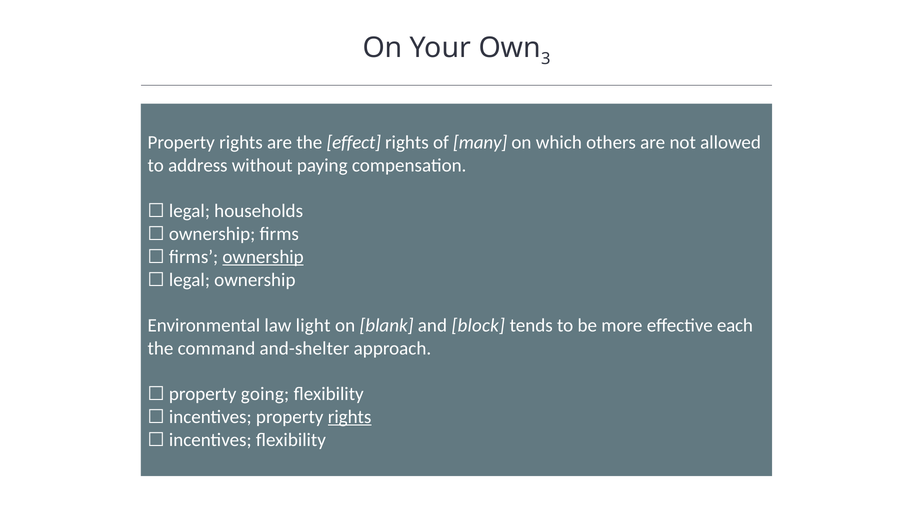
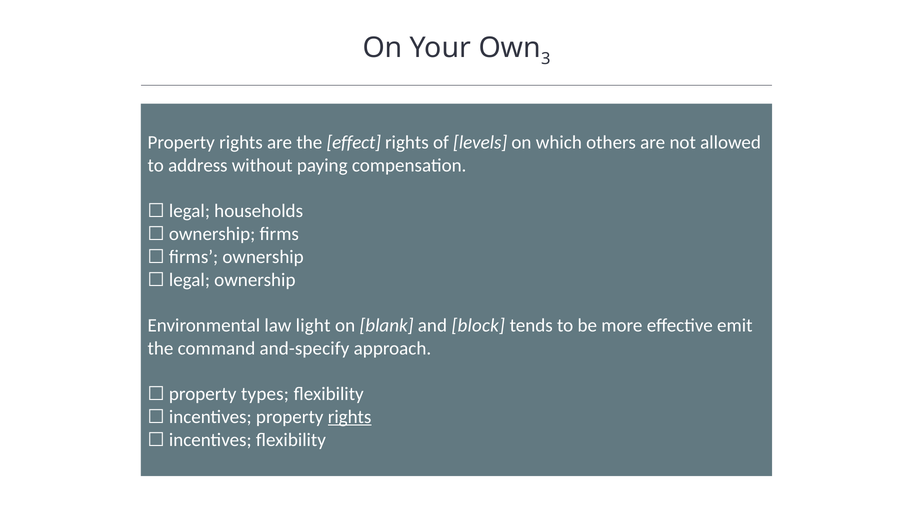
many: many -> levels (480, 143)
ownership underline: present -> none (263, 257)
each: each -> emit (735, 325)
and-shelter: and-shelter -> and-specify (304, 348)
going: going -> types (265, 394)
